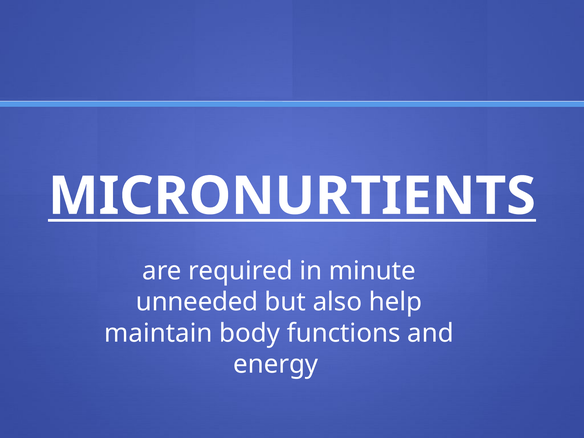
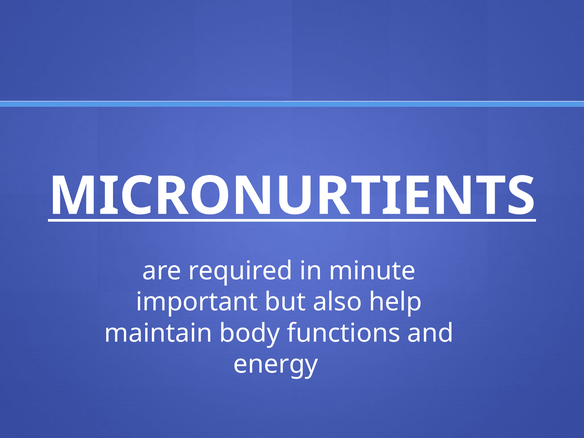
unneeded: unneeded -> important (197, 302)
